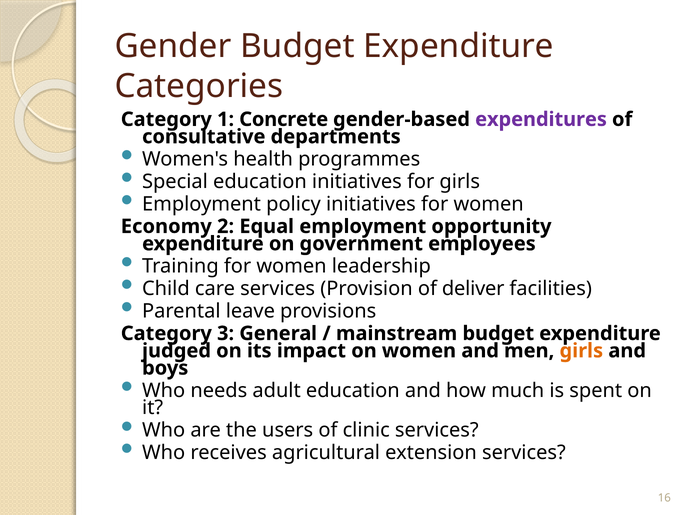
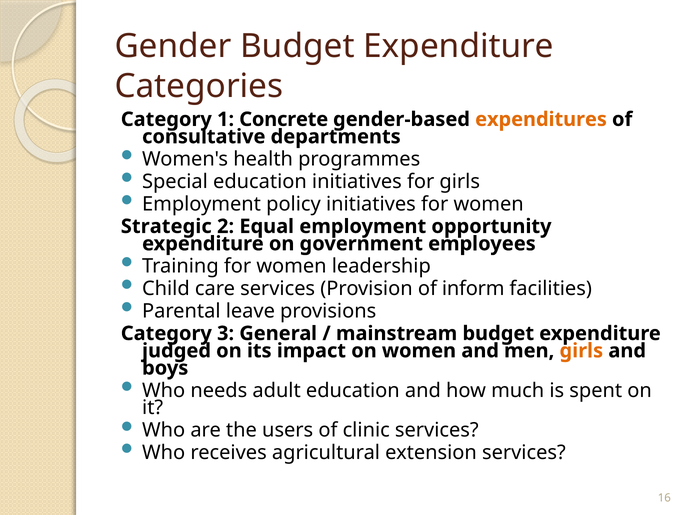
expenditures colour: purple -> orange (541, 119)
Economy: Economy -> Strategic (166, 227)
deliver: deliver -> inform (473, 289)
